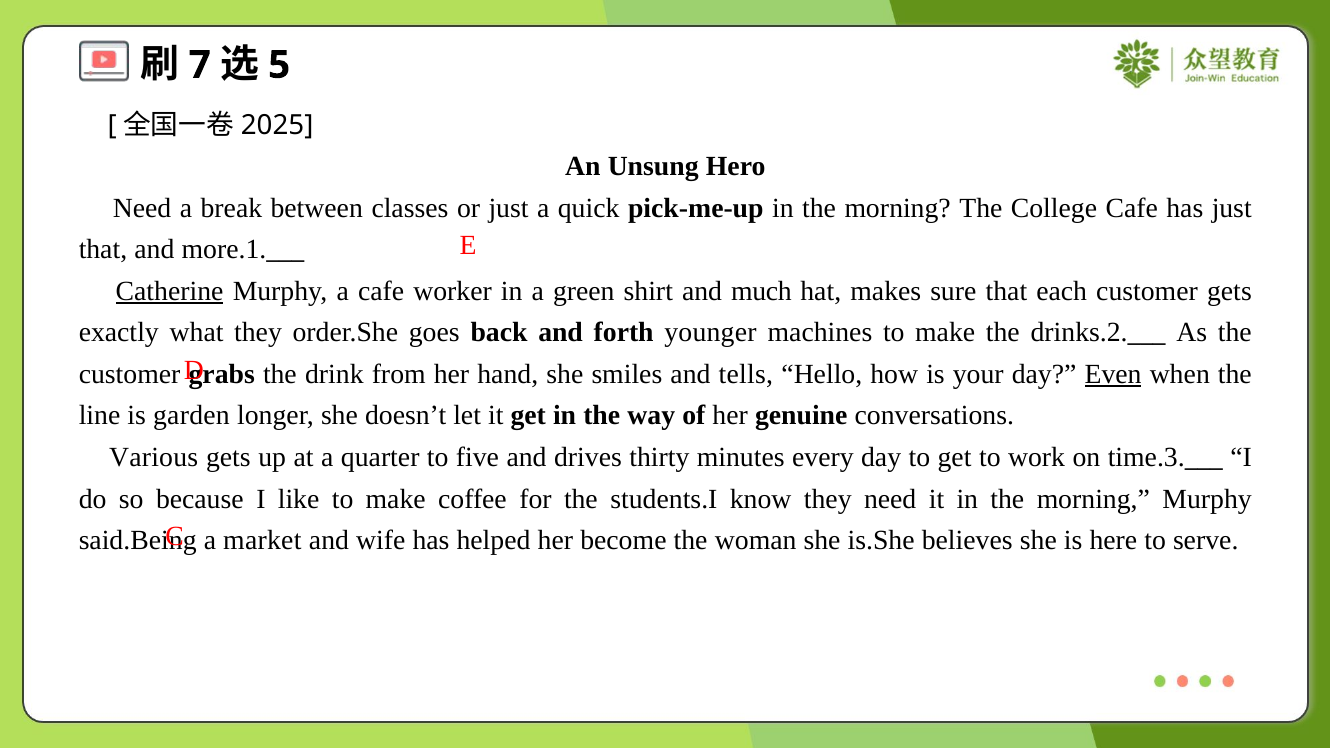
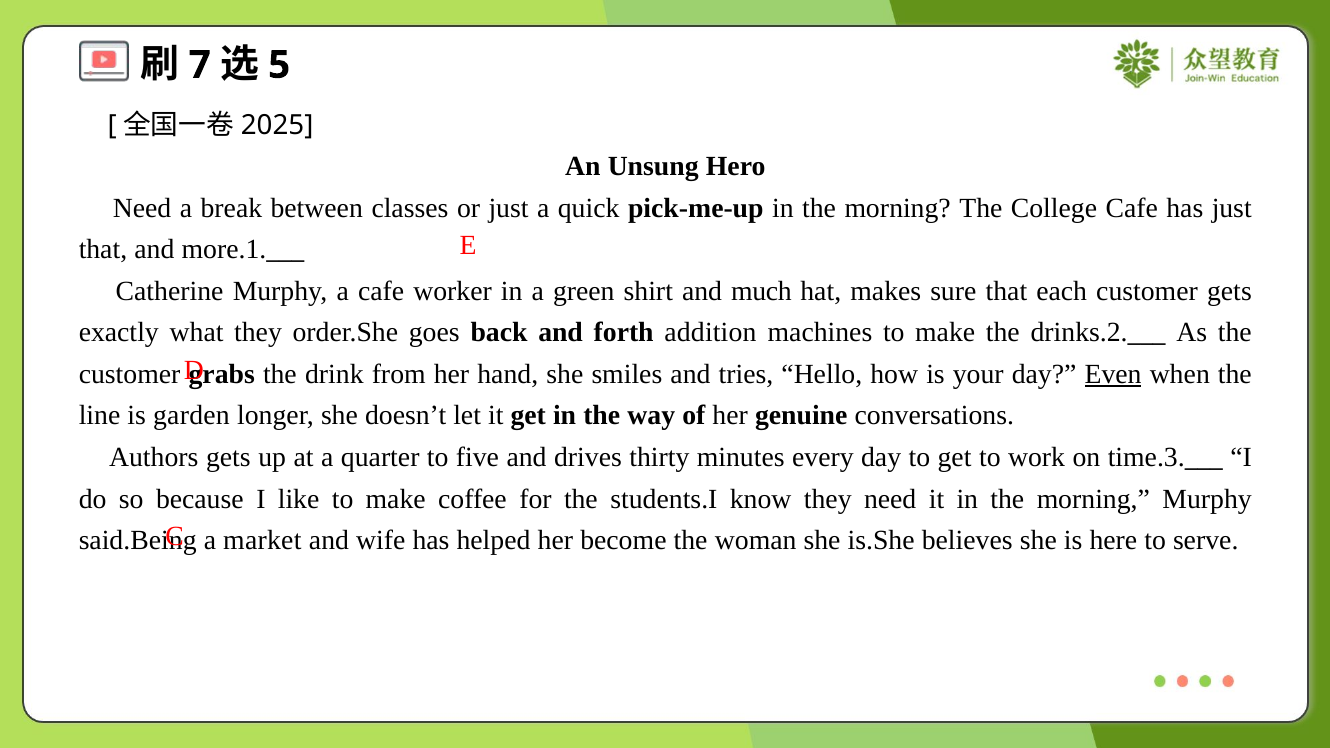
Catherine underline: present -> none (170, 291)
younger: younger -> addition (710, 333)
tells: tells -> tries (746, 374)
Various: Various -> Authors (154, 457)
